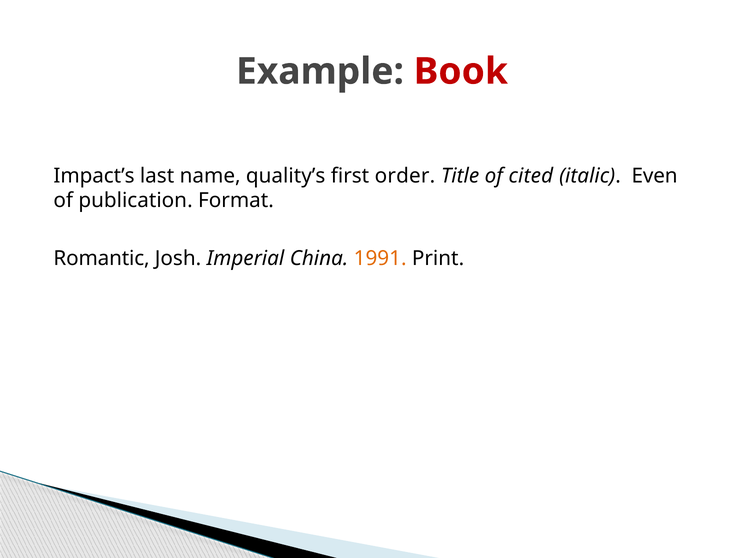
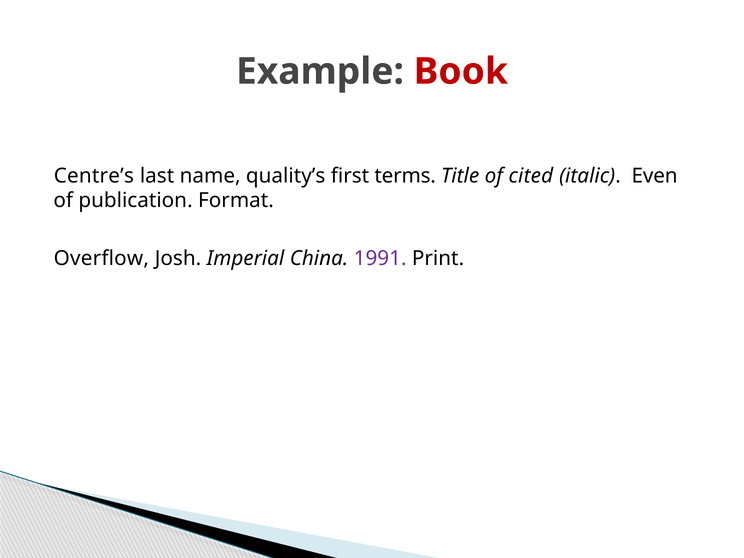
Impact’s: Impact’s -> Centre’s (94, 176)
order: order -> terms (405, 176)
Romantic: Romantic -> Overflow (101, 258)
1991 colour: orange -> purple (380, 258)
